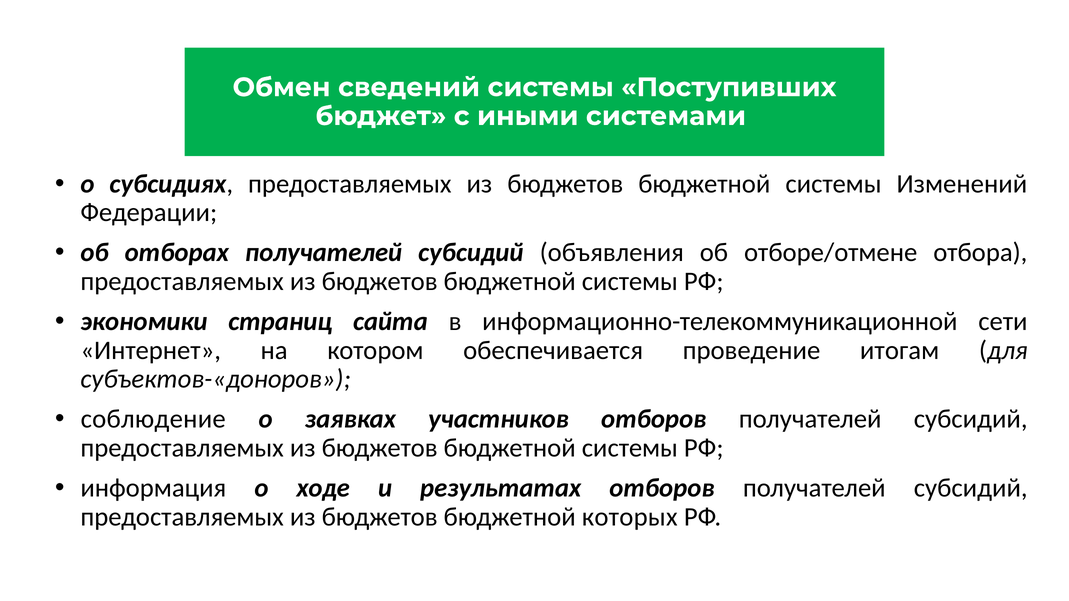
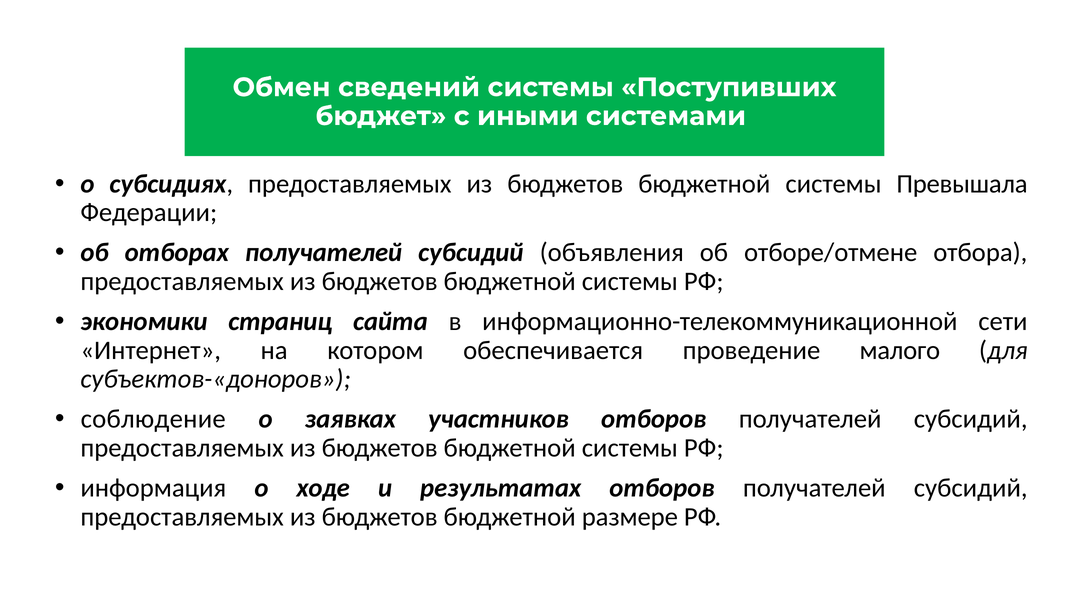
Изменений: Изменений -> Превышала (962, 184)
итогам: итогам -> малого (900, 350)
которых: которых -> размере (630, 517)
